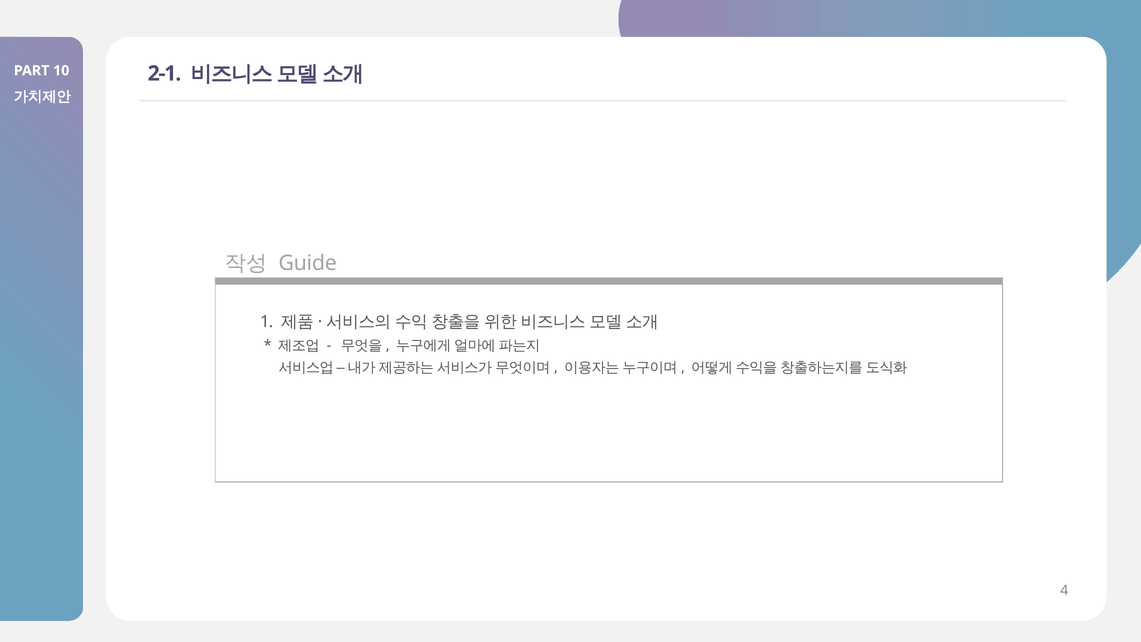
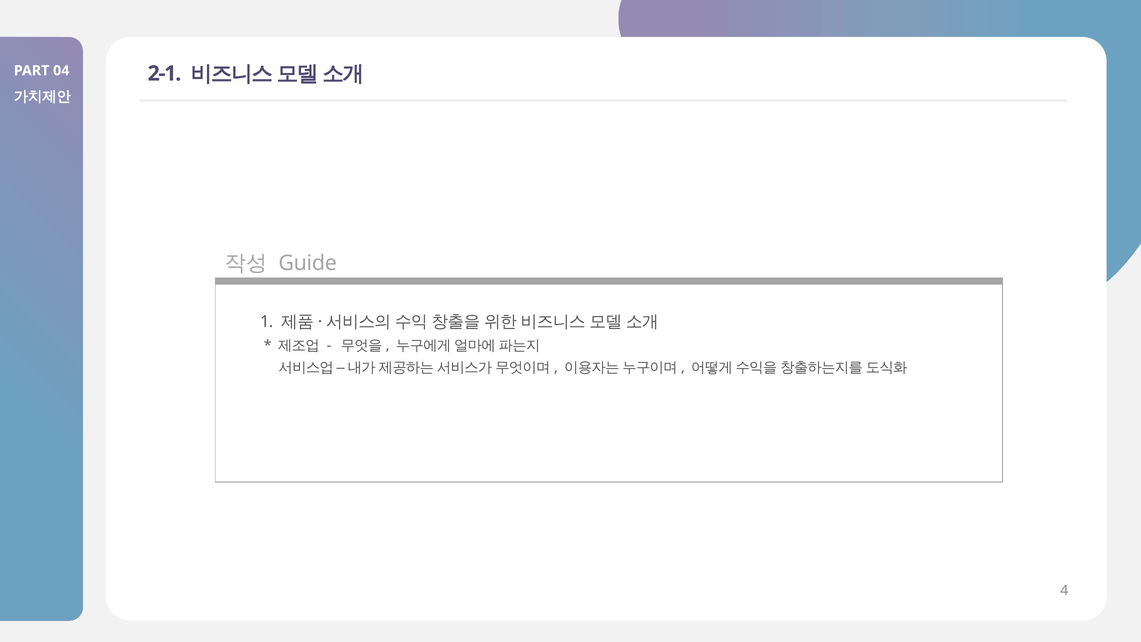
10: 10 -> 04 (61, 71)
